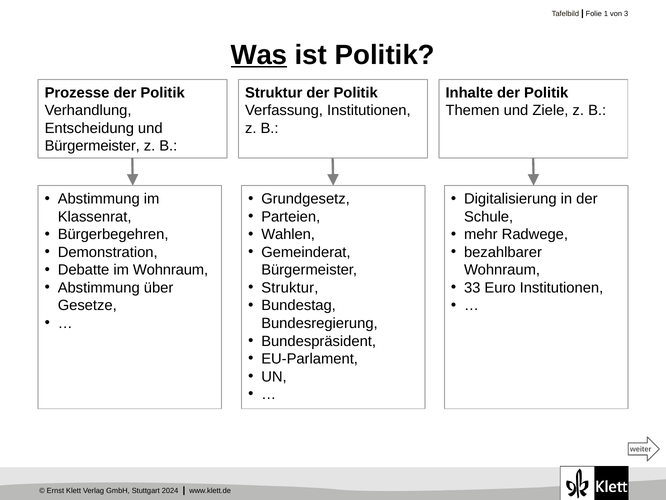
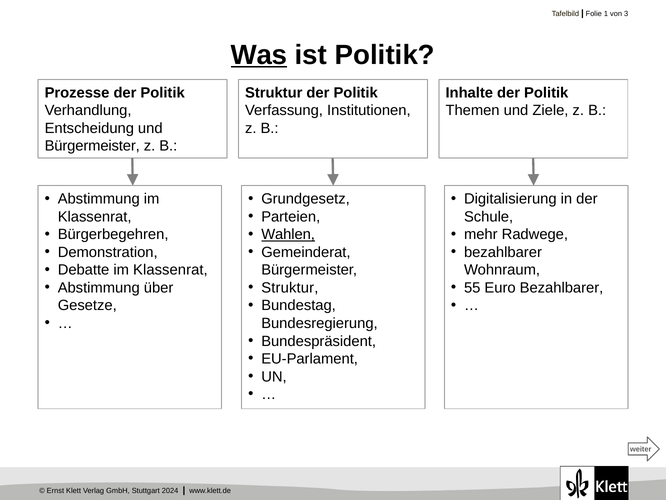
Wahlen underline: none -> present (288, 234)
Debatte im Wohnraum: Wohnraum -> Klassenrat (170, 270)
33: 33 -> 55 (472, 288)
Euro Institutionen: Institutionen -> Bezahlbarer (561, 288)
